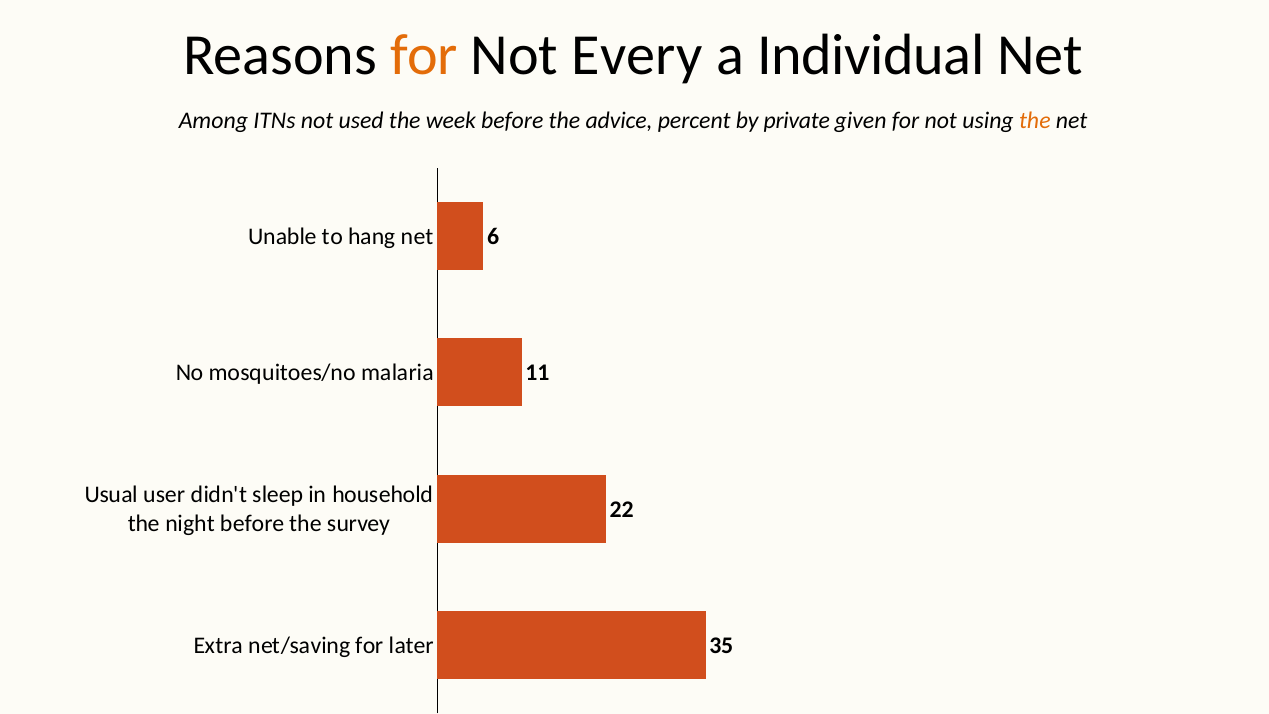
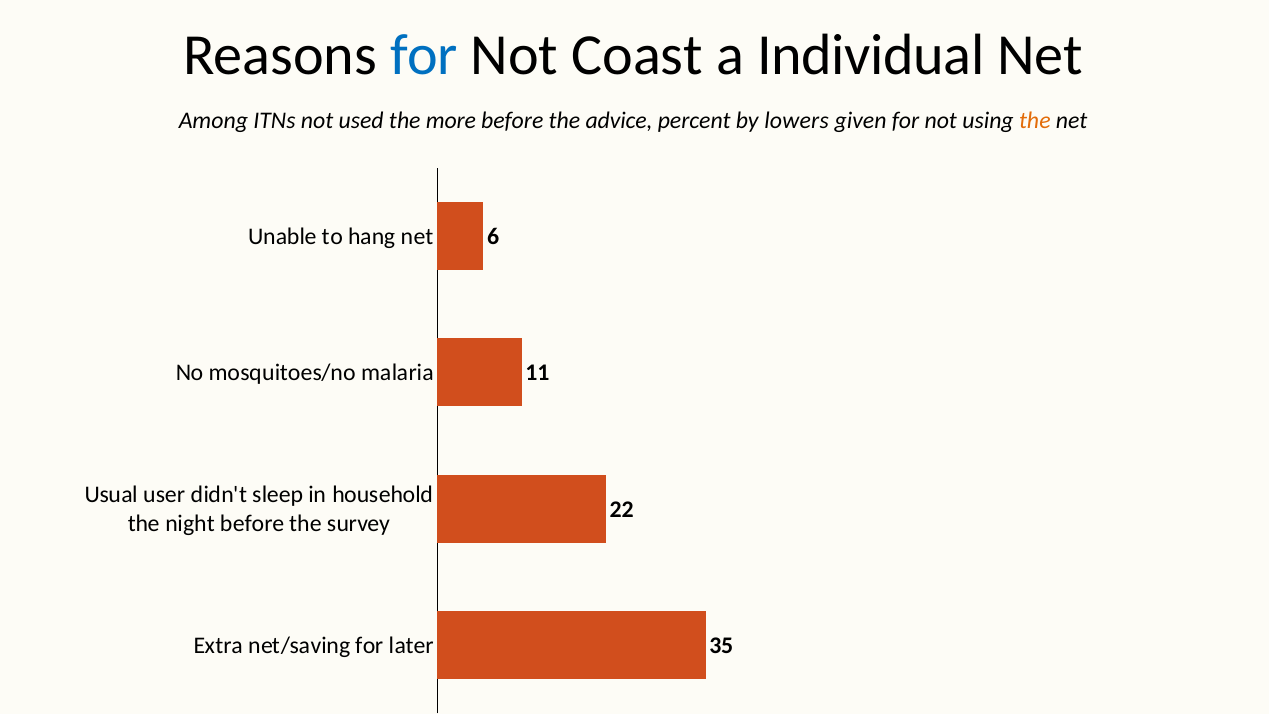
for colour: orange -> blue (424, 55)
Every: Every -> Coast (637, 55)
week: week -> more (451, 121)
private: private -> lowers (797, 121)
